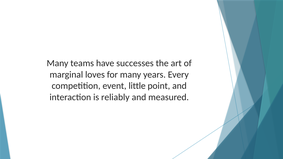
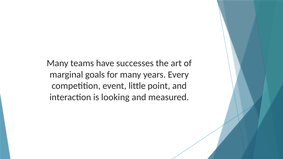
loves: loves -> goals (95, 75)
reliably: reliably -> looking (115, 97)
